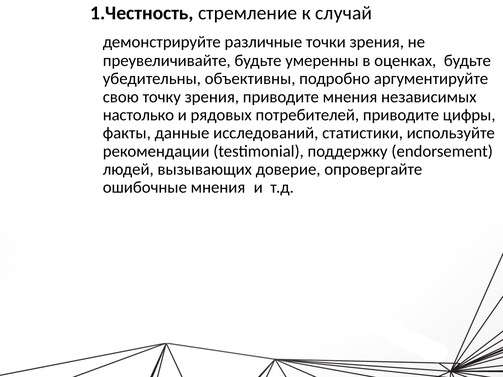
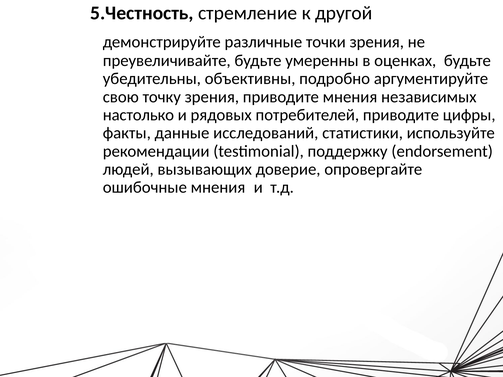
1.Честность: 1.Честность -> 5.Честность (142, 13)
случай: случай -> другой (344, 13)
